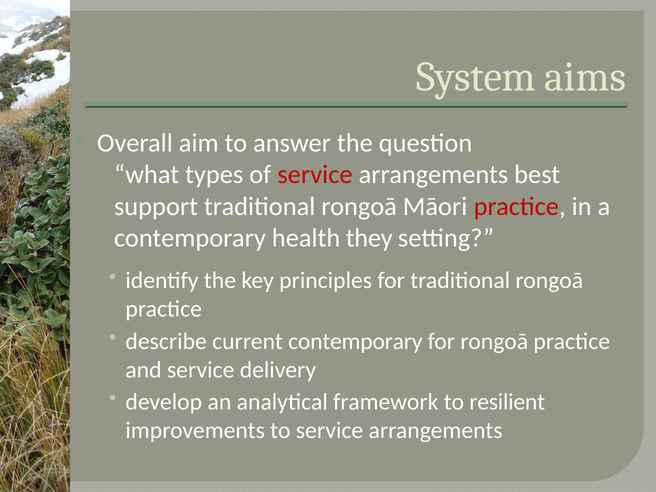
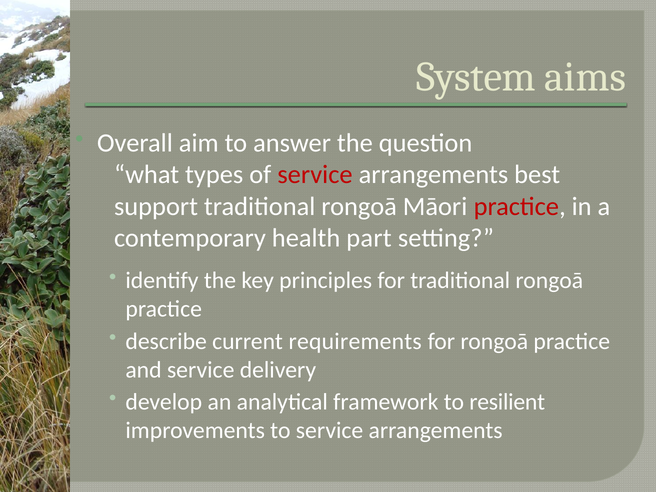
they: they -> part (369, 238)
current contemporary: contemporary -> requirements (355, 341)
